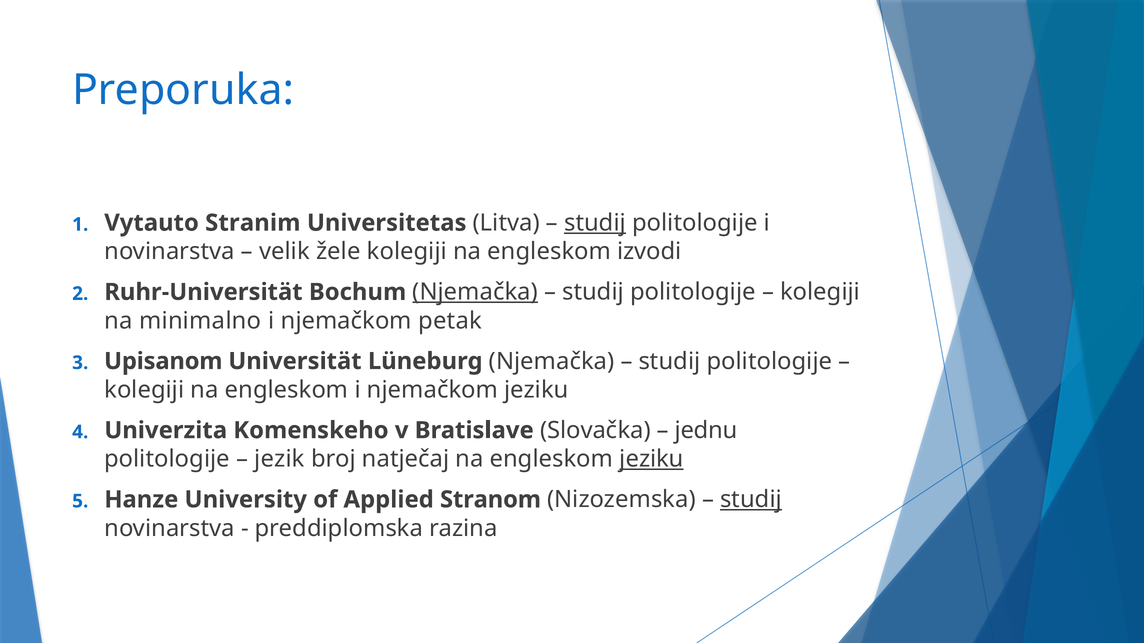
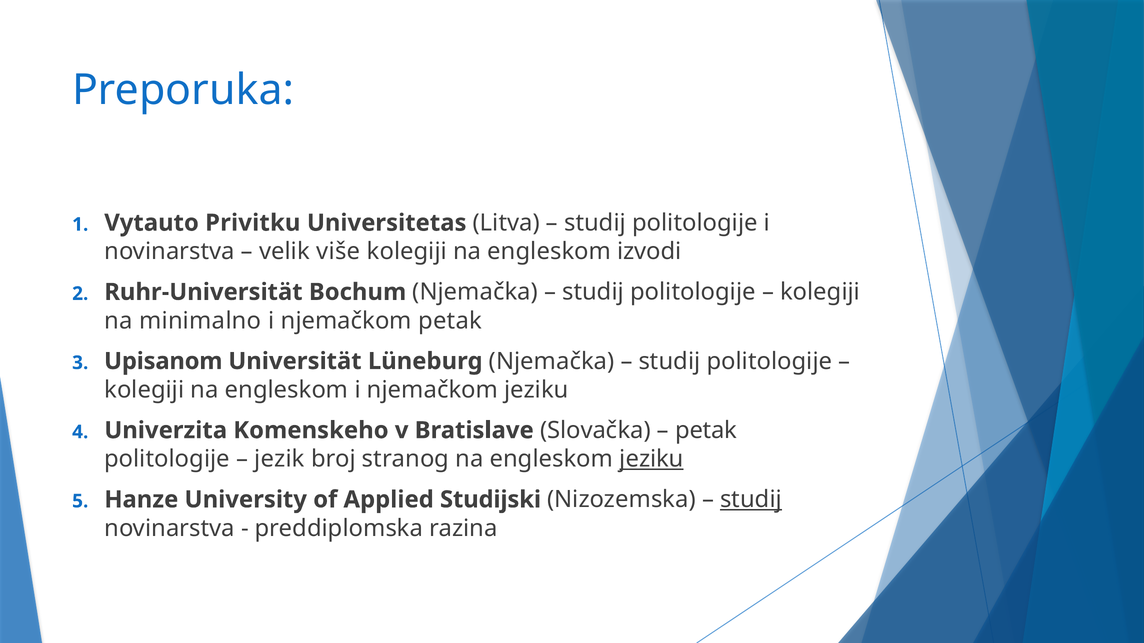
Stranim: Stranim -> Privitku (253, 223)
studij underline: present -> none (595, 223)
žele: žele -> više (338, 252)
Njemačka underline: present -> none (475, 292)
jednu: jednu -> petak (706, 431)
natječaj: natječaj -> stranog (406, 459)
Stranom: Stranom -> Studijski (491, 500)
